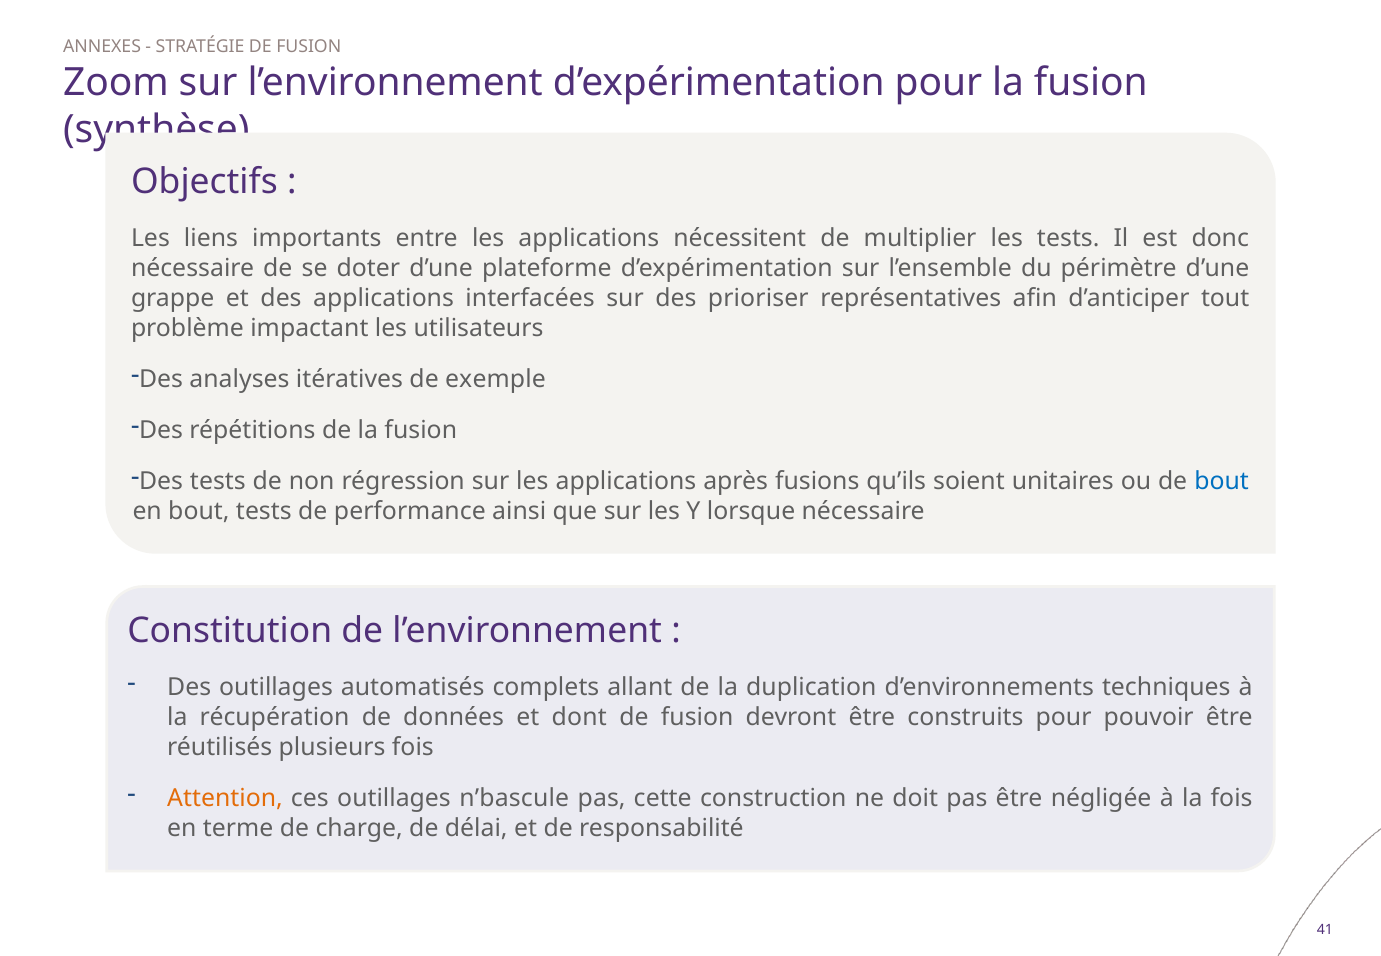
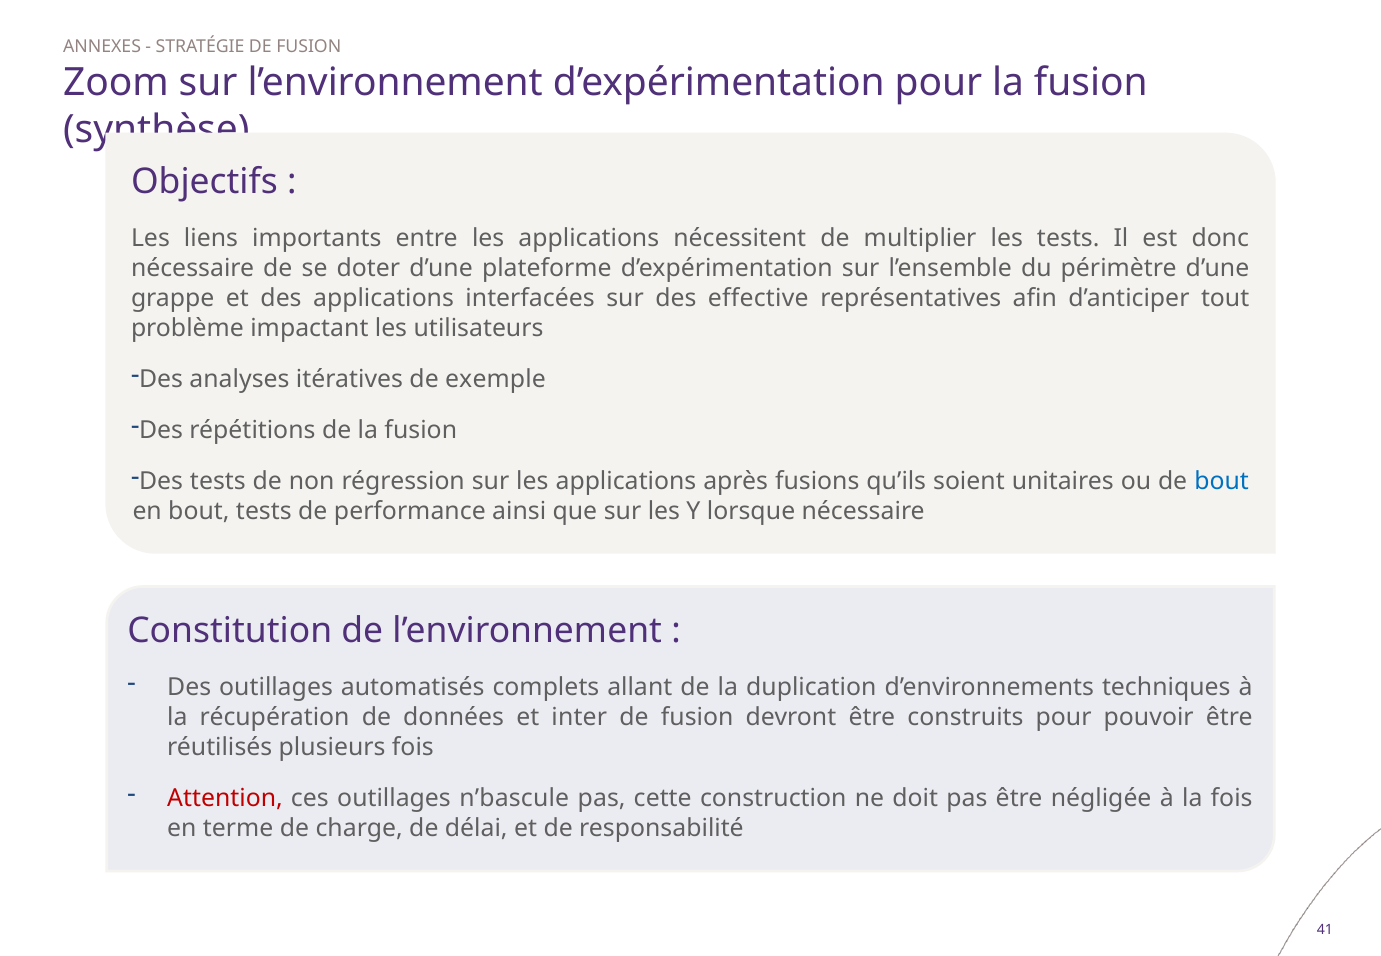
prioriser: prioriser -> effective (758, 298)
dont: dont -> inter (579, 717)
Attention colour: orange -> red (225, 798)
